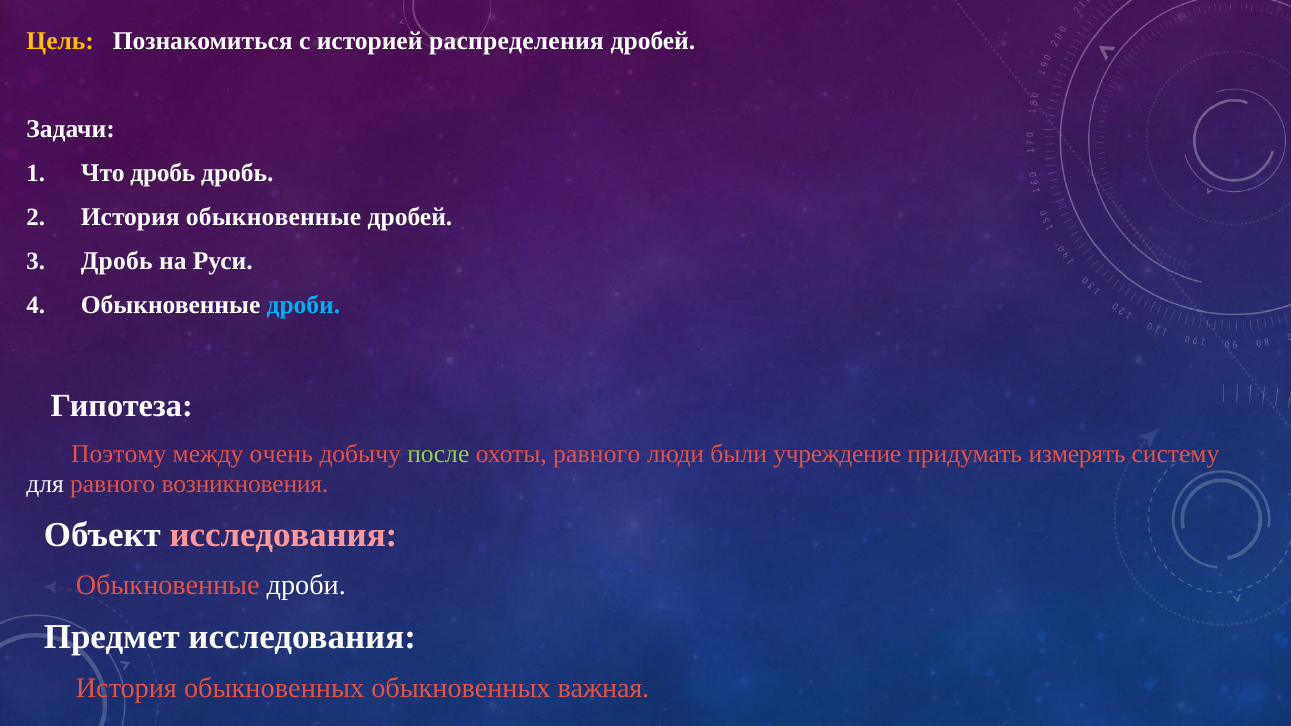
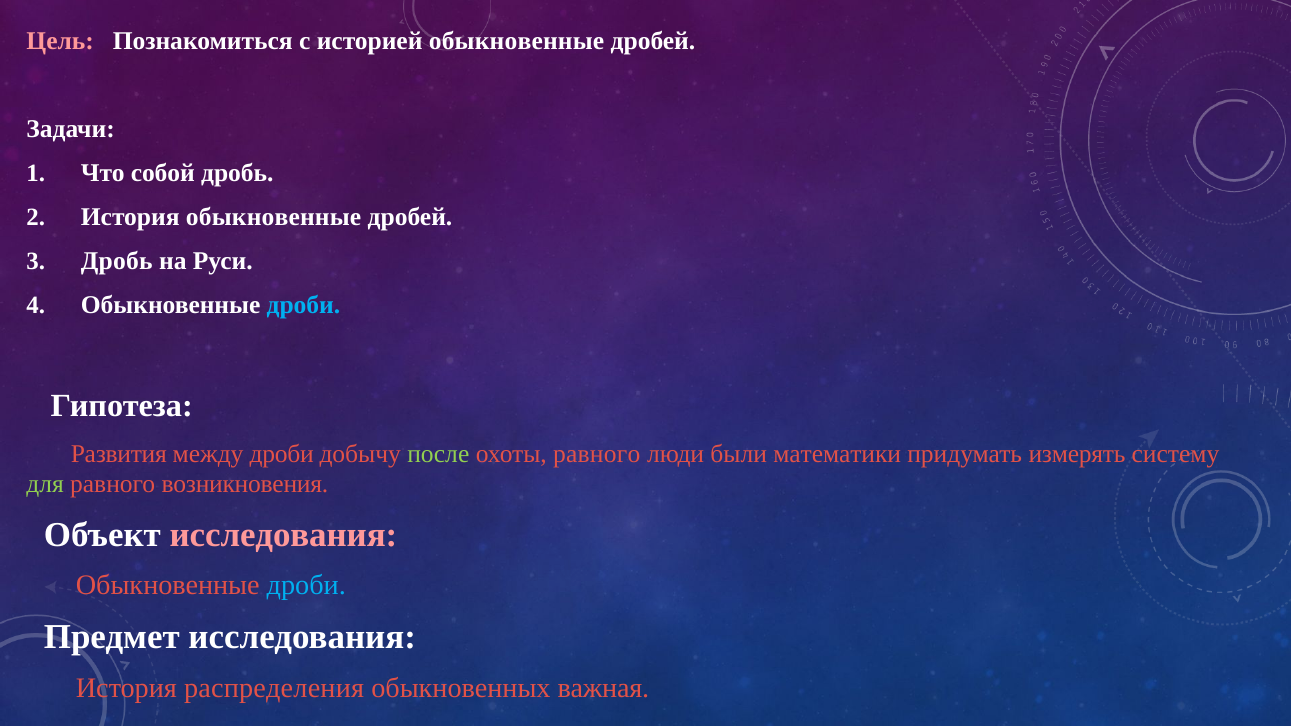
Цель colour: yellow -> pink (60, 41)
историей распределения: распределения -> обыкновенные (517, 41)
Что дробь: дробь -> собой (163, 173)
Поэтому: Поэтому -> Развития (119, 454)
между очень: очень -> дроби (282, 454)
учреждение: учреждение -> математики (837, 454)
для colour: white -> light green (45, 484)
дроби colour: white -> light blue (306, 586)
История обыкновенных: обыкновенных -> распределения (274, 688)
